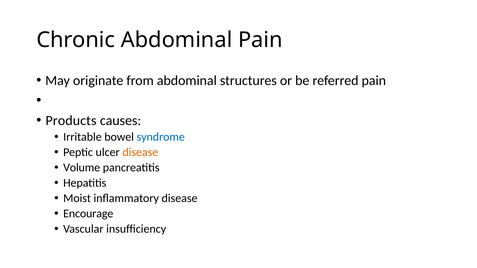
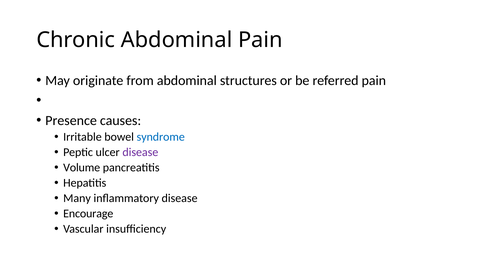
Products: Products -> Presence (71, 121)
disease colour: orange -> purple (140, 152)
Moist: Moist -> Many (77, 199)
